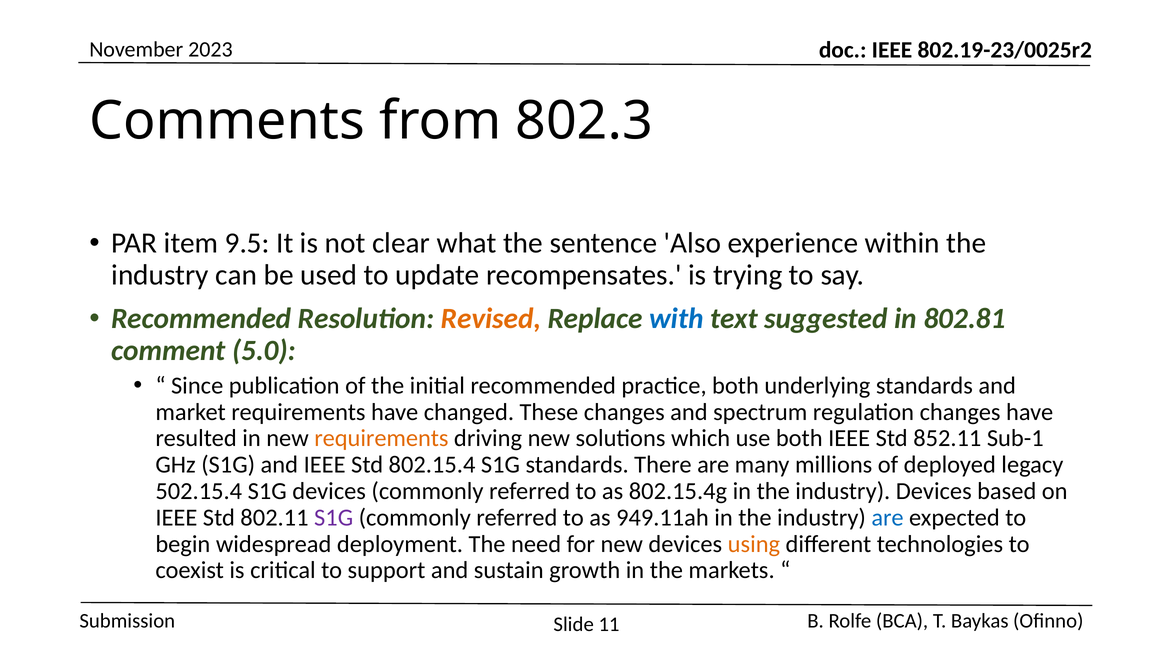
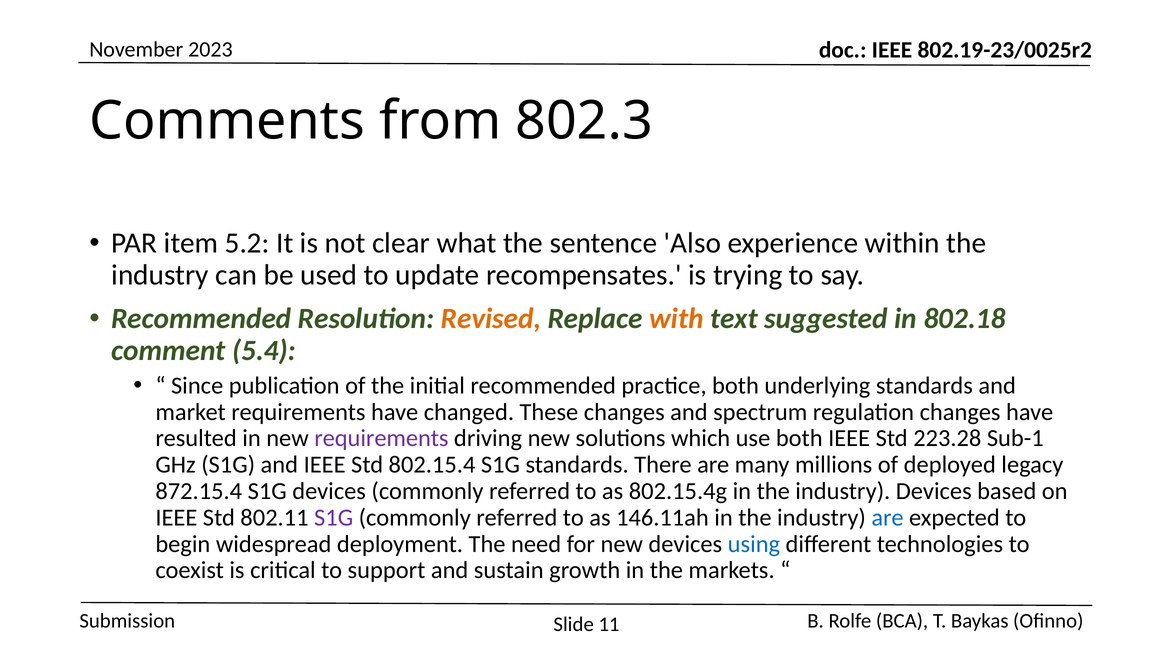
9.5: 9.5 -> 5.2 (247, 243)
with colour: blue -> orange (676, 319)
802.81: 802.81 -> 802.18 (965, 319)
5.0: 5.0 -> 5.4 (264, 350)
requirements colour: orange -> purple (381, 438)
852.11: 852.11 -> 223.28 (947, 438)
502.15.4: 502.15.4 -> 872.15.4 (199, 491)
949.11ah: 949.11ah -> 146.11ah (662, 517)
using colour: orange -> blue (754, 544)
